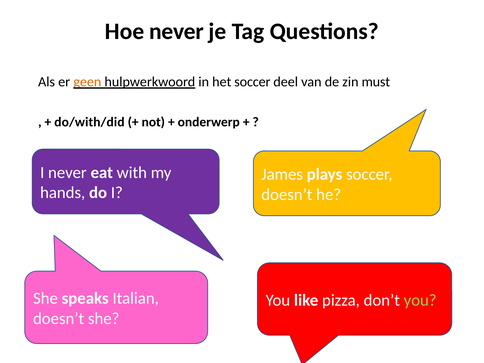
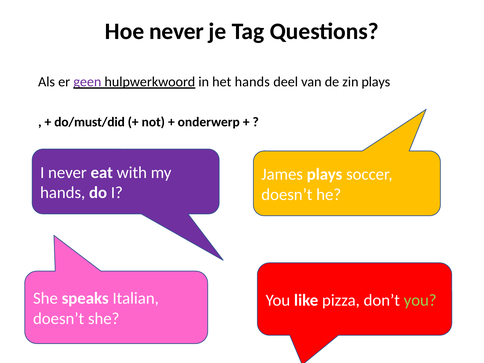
geen colour: orange -> purple (87, 82)
het soccer: soccer -> hands (252, 82)
zin must: must -> plays (376, 82)
do/with/did: do/with/did -> do/must/did (90, 122)
